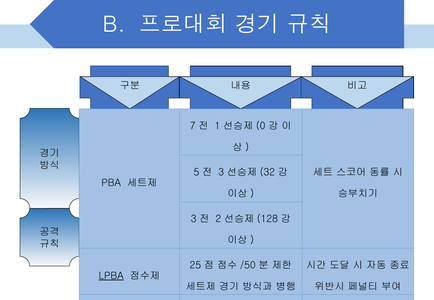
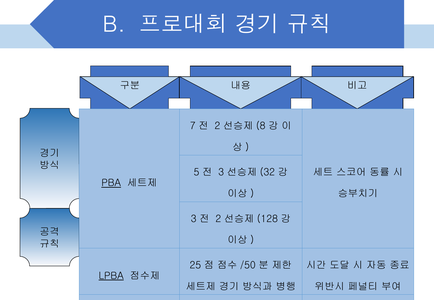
1: 1 -> 2 (217, 126)
0: 0 -> 8 (261, 126)
PBA underline: none -> present (111, 183)
